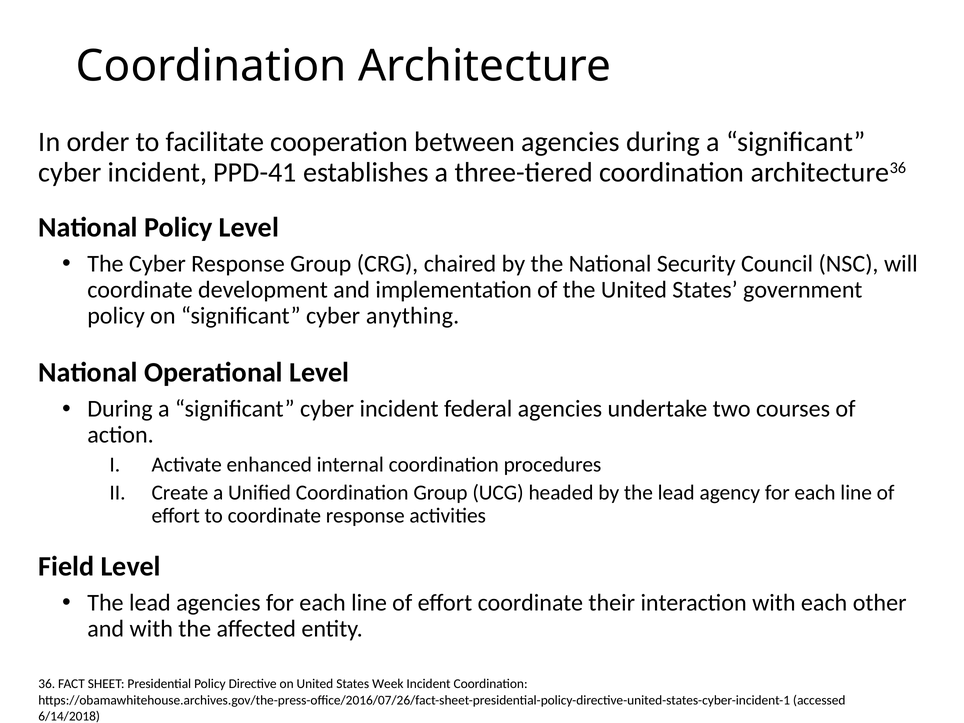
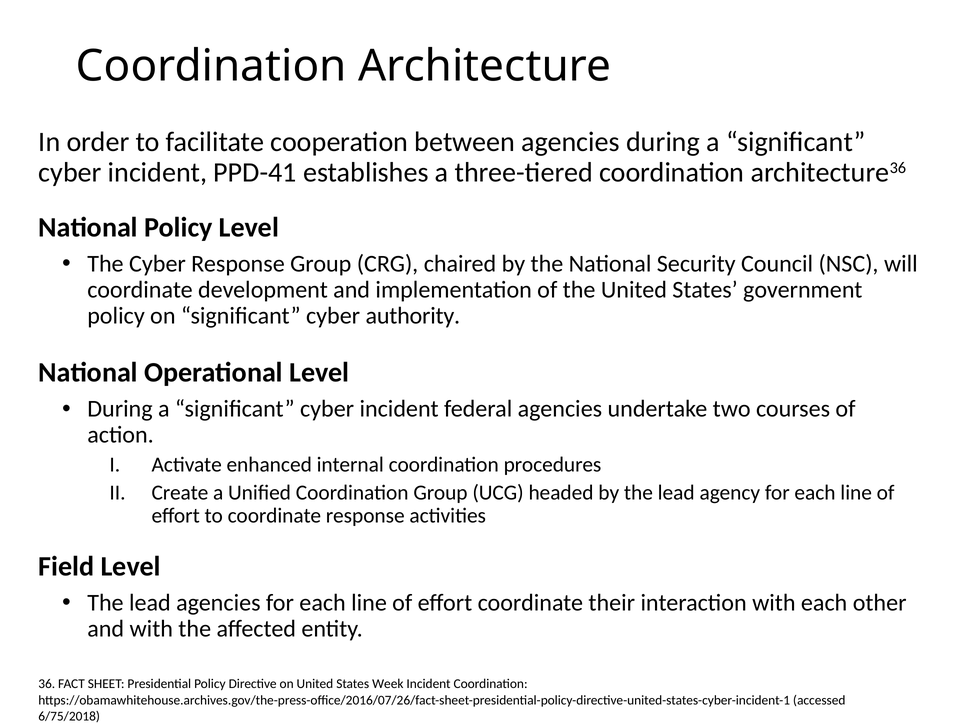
anything: anything -> authority (413, 316)
6/14/2018: 6/14/2018 -> 6/75/2018 (69, 716)
